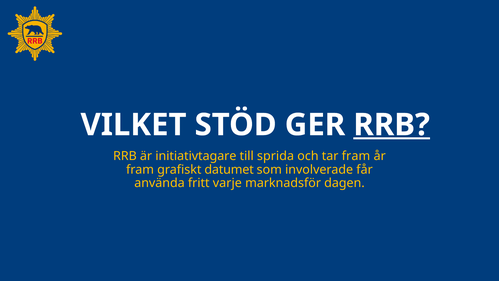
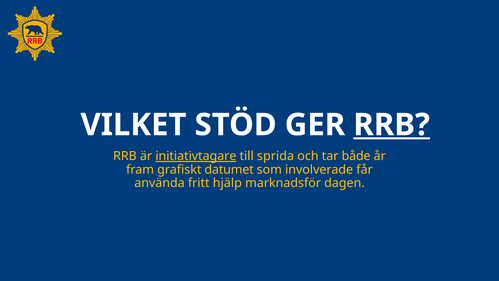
initiativtagare underline: none -> present (196, 156)
tar fram: fram -> både (356, 156)
varje: varje -> hjälp (227, 183)
